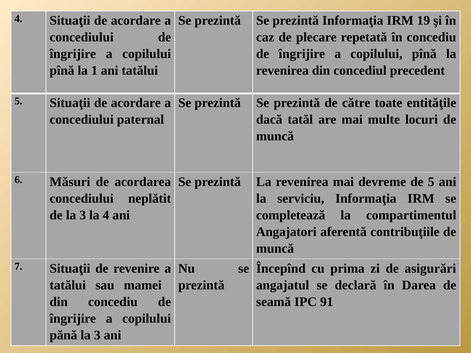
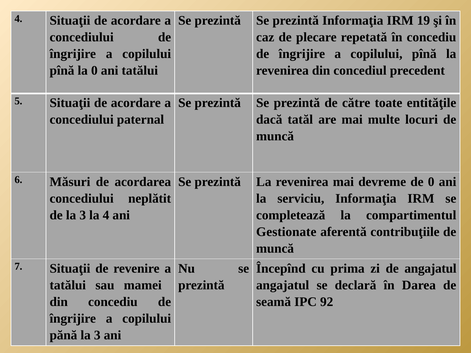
la 1: 1 -> 0 (94, 71)
de 5: 5 -> 0 (431, 182)
Angajatori: Angajatori -> Gestionate (286, 232)
de asigurări: asigurări -> angajatul (431, 269)
91: 91 -> 92 (327, 302)
